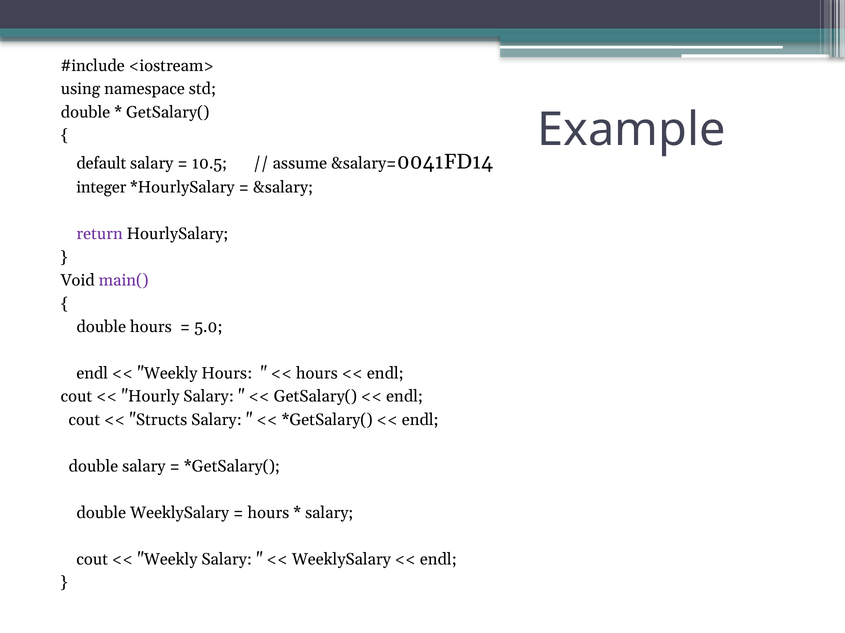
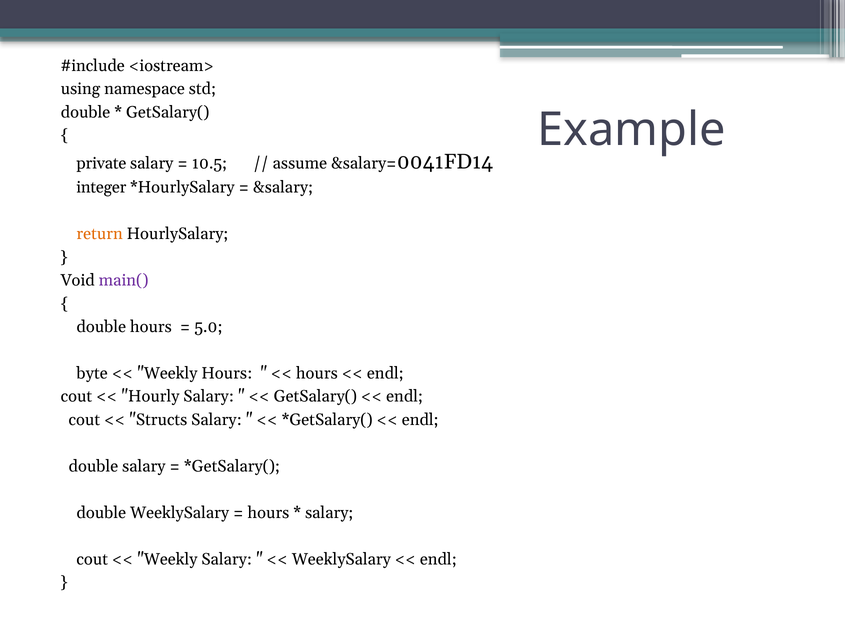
default: default -> private (101, 164)
return colour: purple -> orange (100, 234)
endl: endl -> byte (92, 374)
